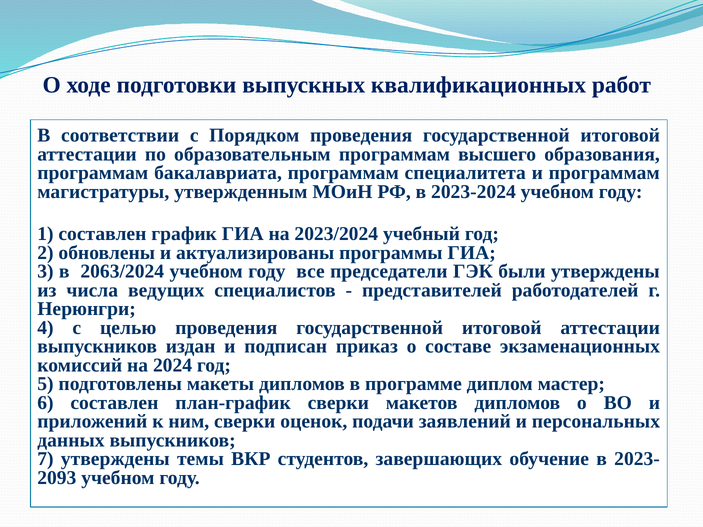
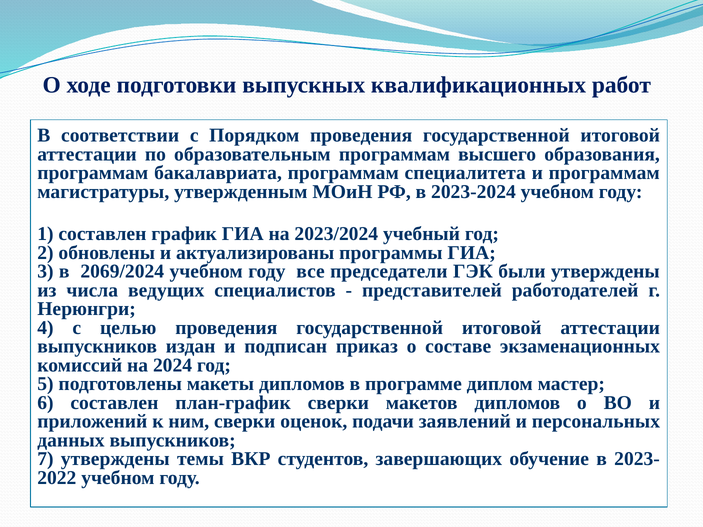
2063/2024: 2063/2024 -> 2069/2024 (122, 271)
2093: 2093 -> 2022 (57, 478)
